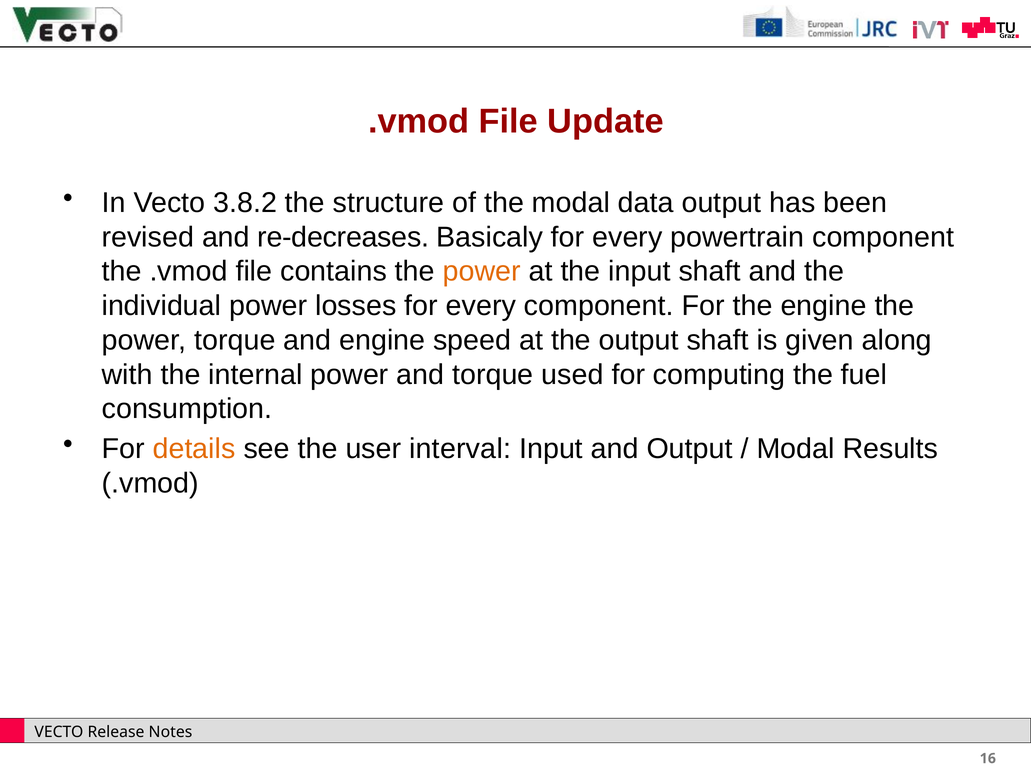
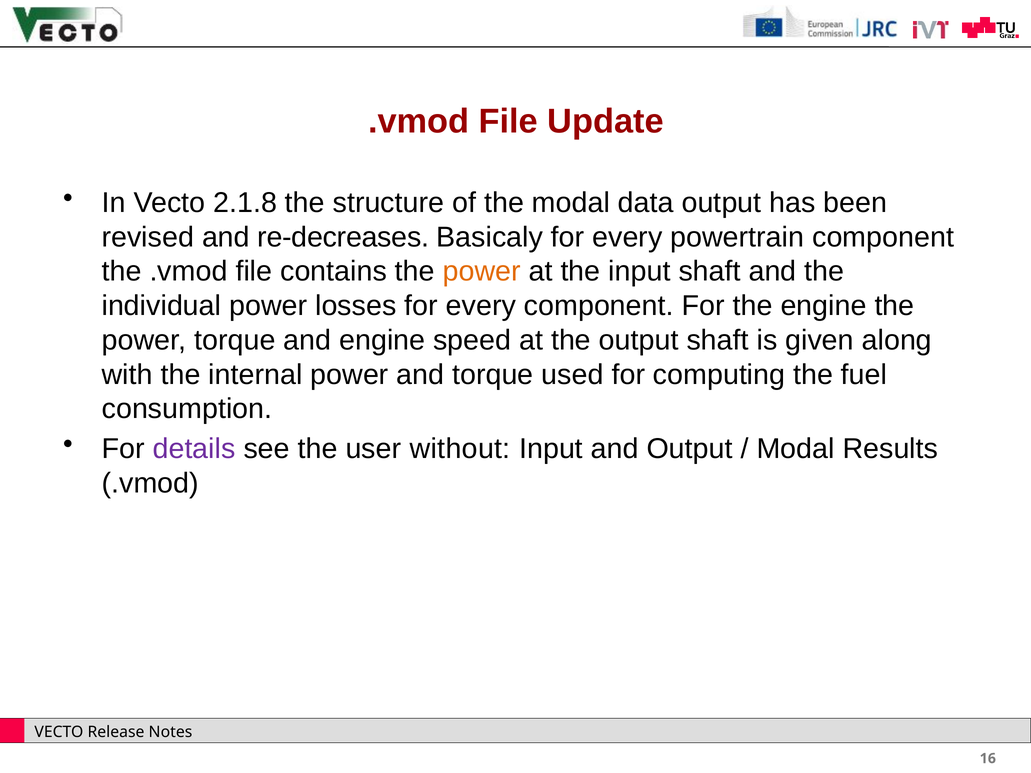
3.8.2: 3.8.2 -> 2.1.8 (245, 203)
details colour: orange -> purple (194, 449)
interval: interval -> without (460, 449)
